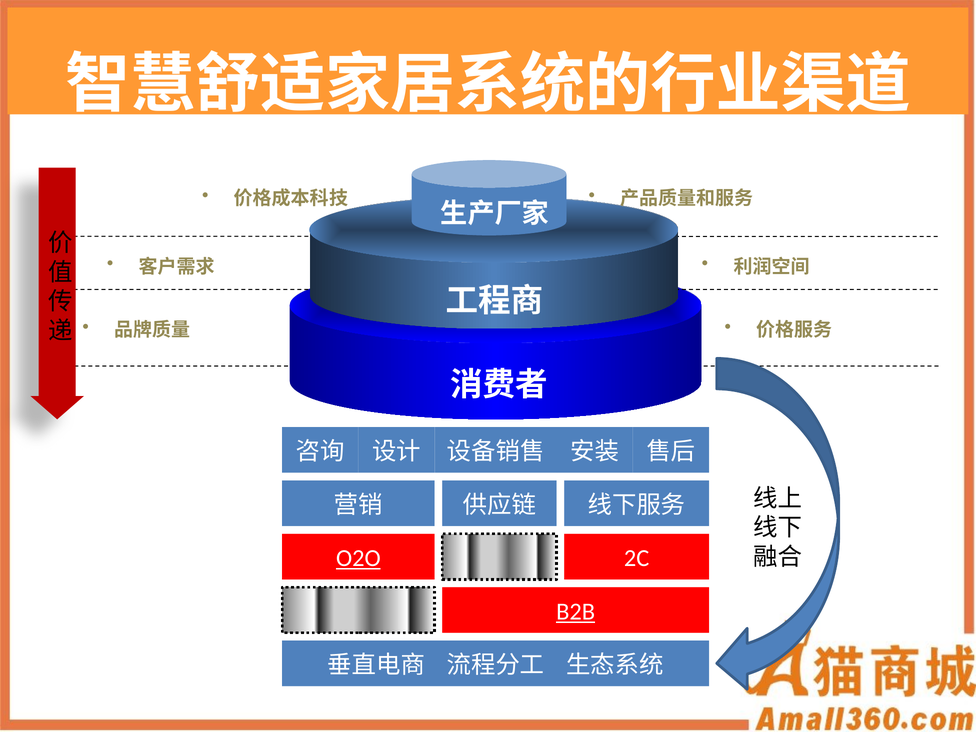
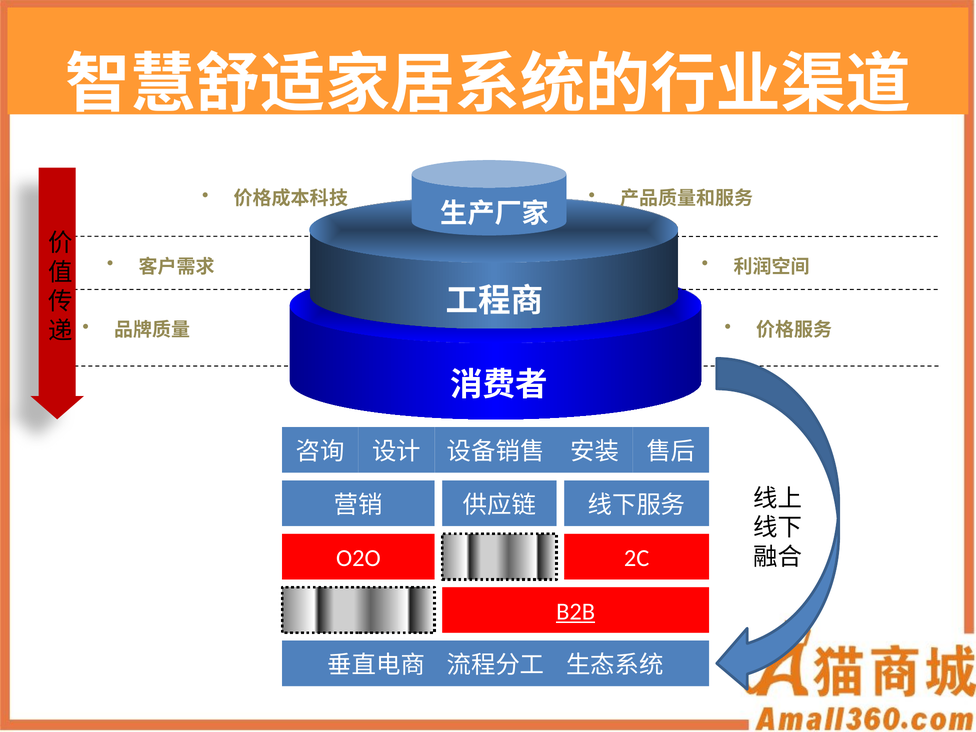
O2O underline: present -> none (358, 558)
